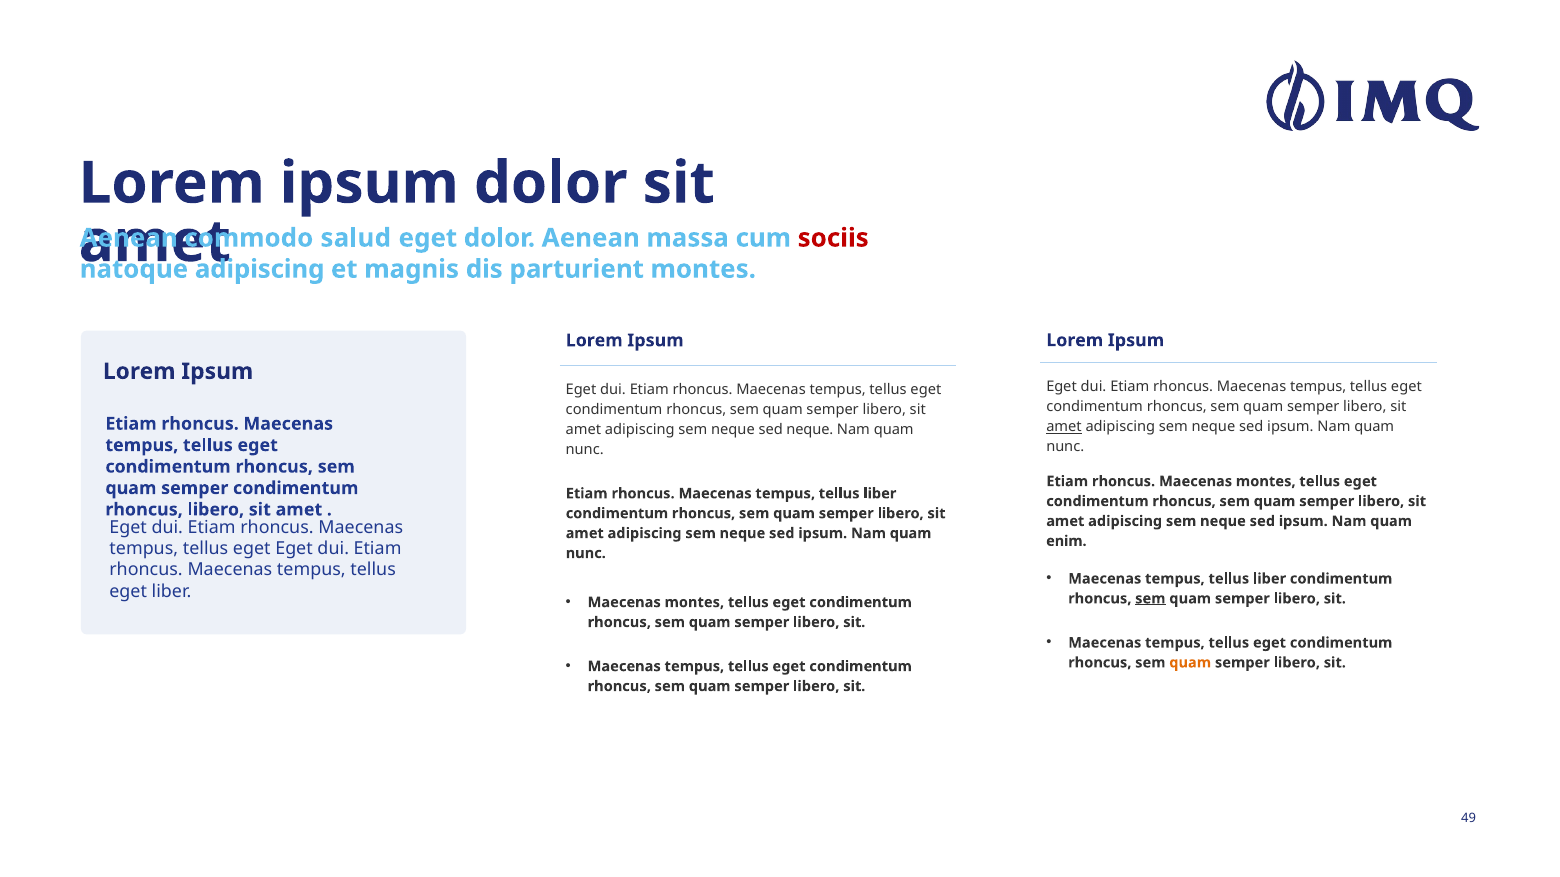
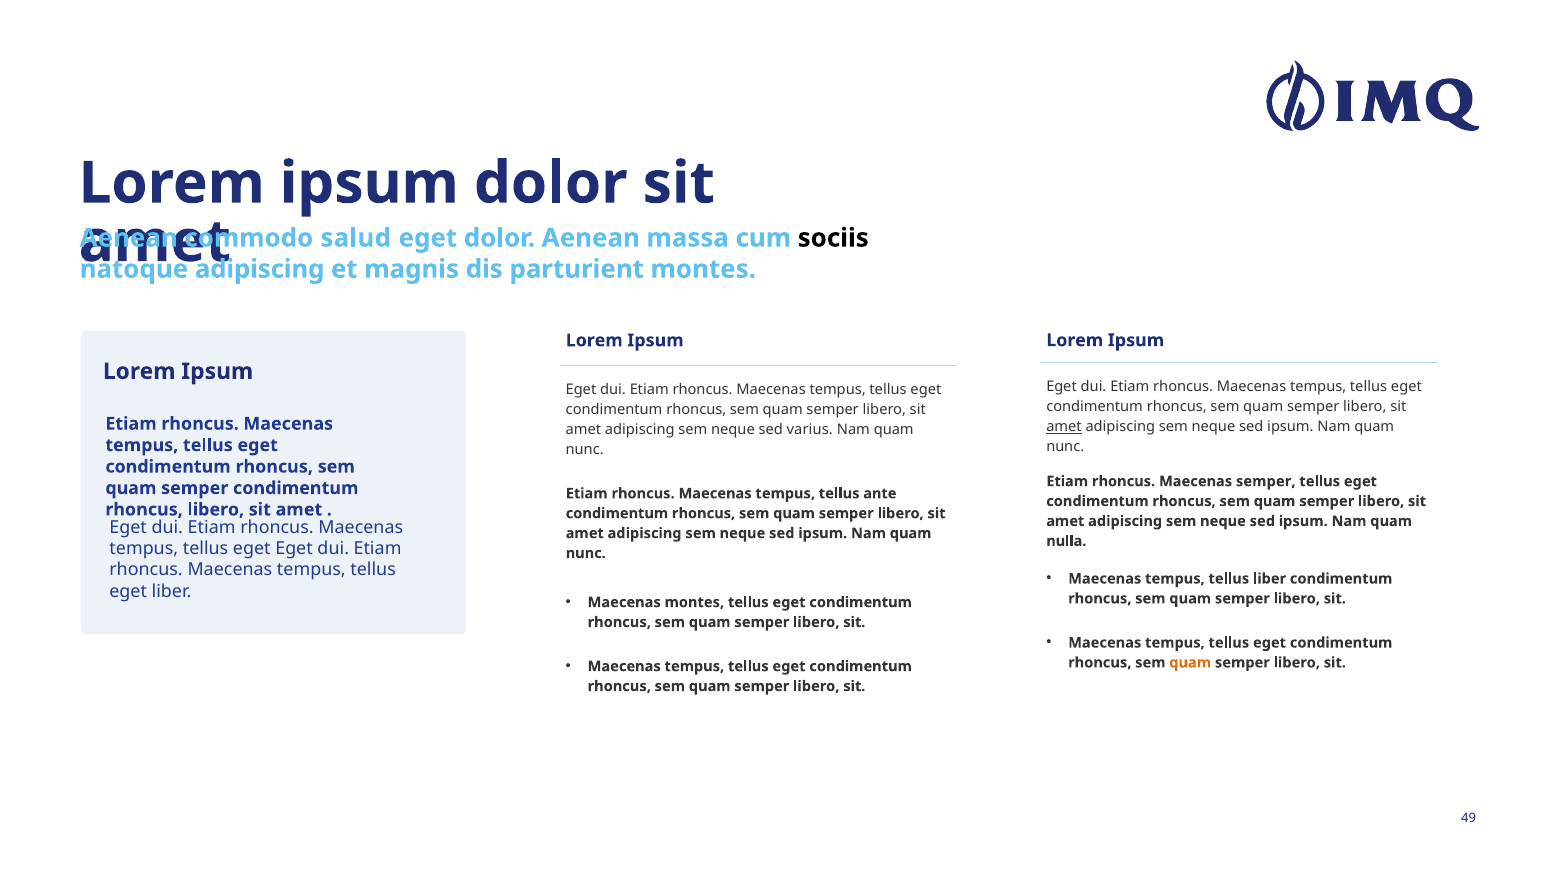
sociis colour: red -> black (833, 238)
sed neque: neque -> varius (810, 430)
rhoncus Maecenas montes: montes -> semper (1266, 482)
liber: liber -> ante (880, 494)
enim: enim -> nulla (1066, 541)
sem underline: present -> none (1150, 599)
